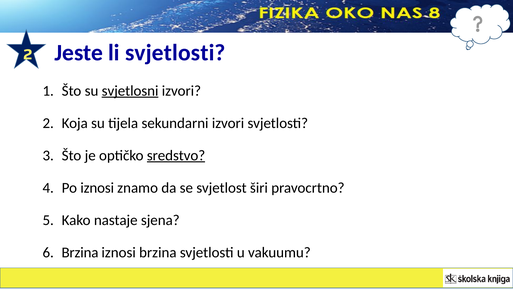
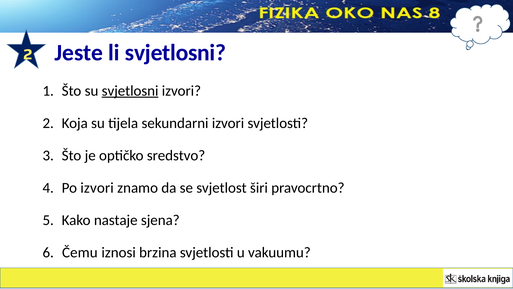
li svjetlosti: svjetlosti -> svjetlosni (175, 53)
sredstvo underline: present -> none (176, 155)
Po iznosi: iznosi -> izvori (97, 188)
Brzina: Brzina -> Čemu (80, 252)
